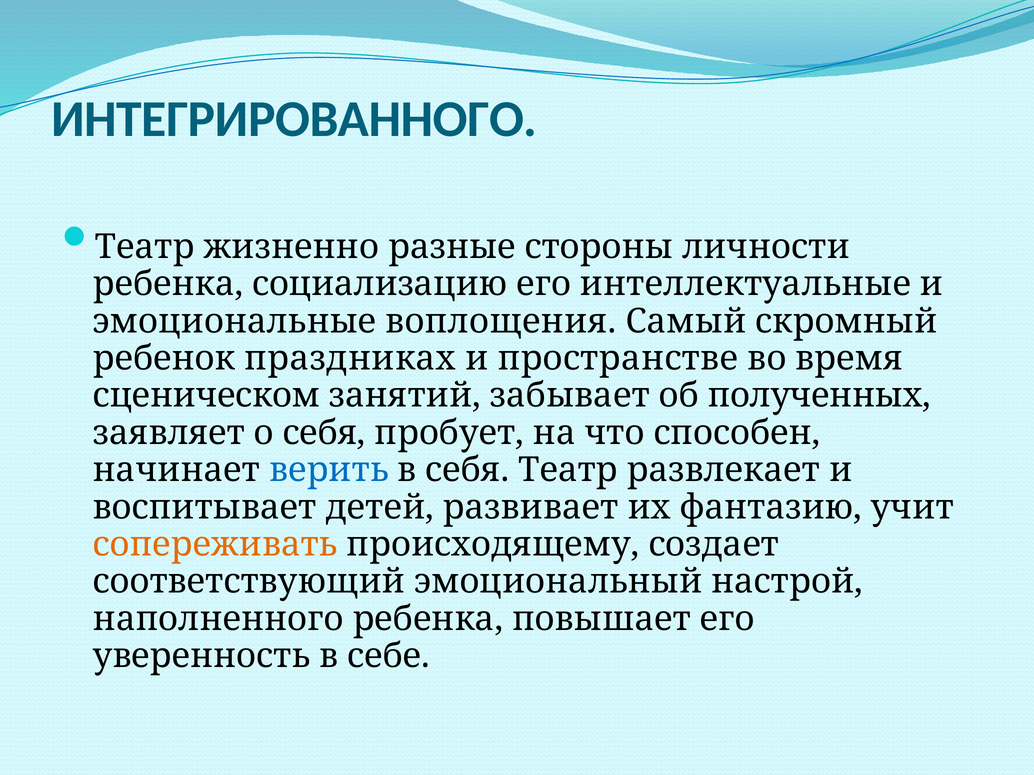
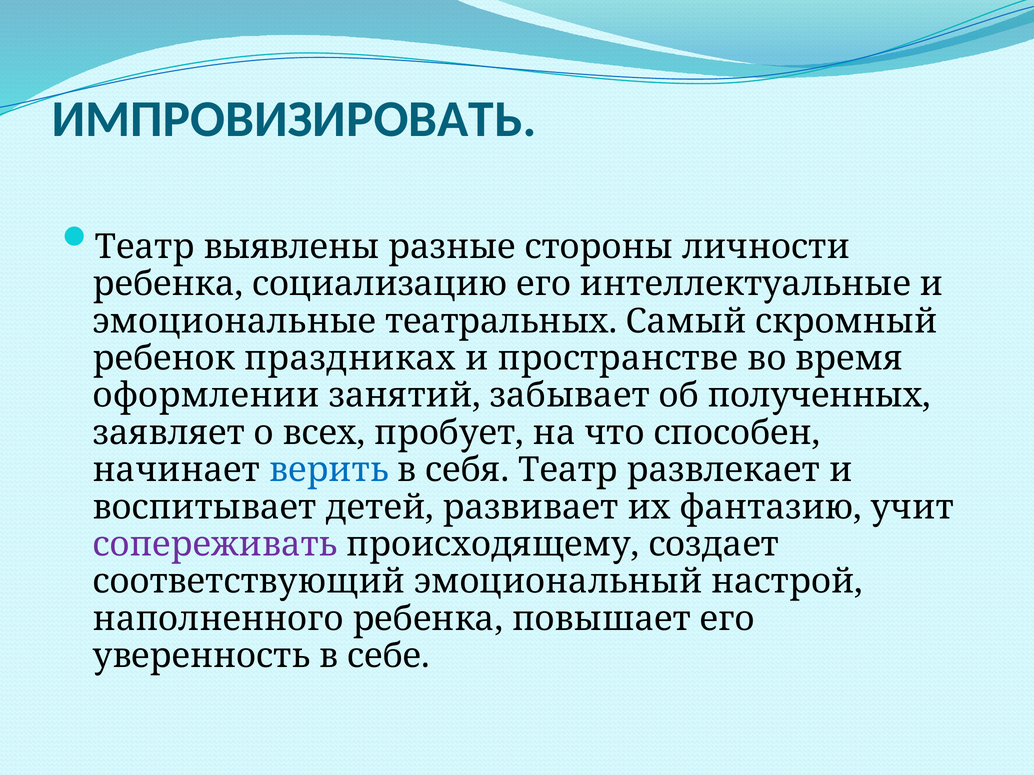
ИНТЕГРИРОВАННОГО: ИНТЕГРИРОВАННОГО -> ИМПРОВИЗИРОВАТЬ (294, 119)
жизненно: жизненно -> выявлены (291, 247)
воплощения: воплощения -> театральных (501, 321)
сценическом: сценическом -> оформлении (206, 396)
о себя: себя -> всех (324, 433)
сопереживать colour: orange -> purple (215, 545)
